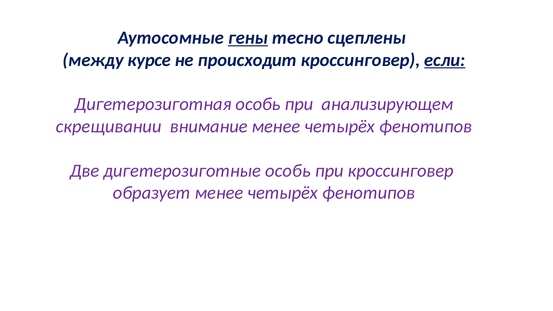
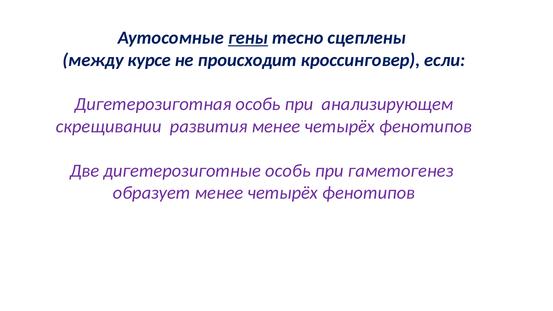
если underline: present -> none (445, 60)
внимание: внимание -> развития (209, 126)
при кроссинговер: кроссинговер -> гаметогенез (401, 171)
